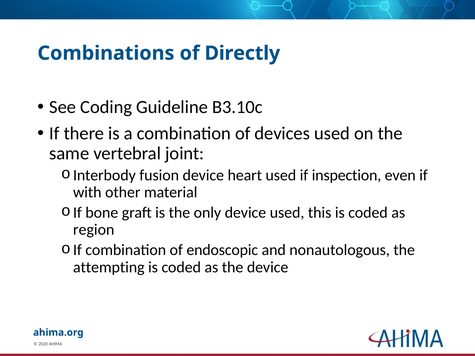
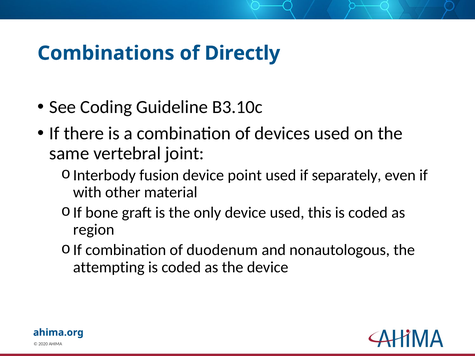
heart: heart -> point (245, 175)
inspection: inspection -> separately (347, 175)
endoscopic: endoscopic -> duodenum (222, 250)
